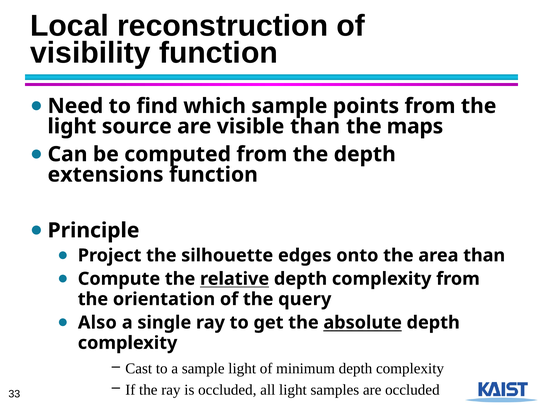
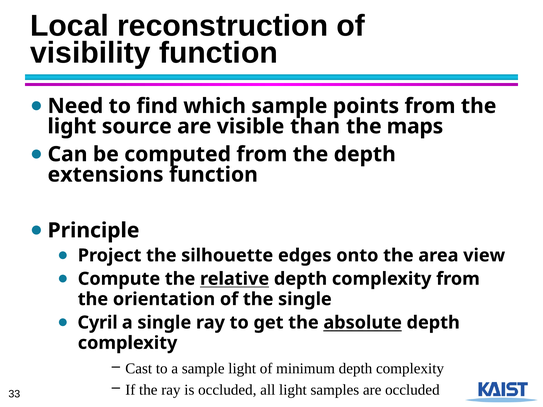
area than: than -> view (484, 256)
the query: query -> single (305, 299)
Also: Also -> Cyril (98, 323)
